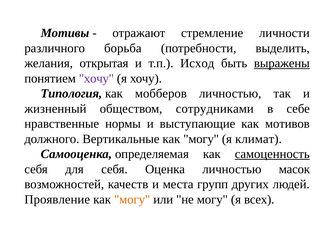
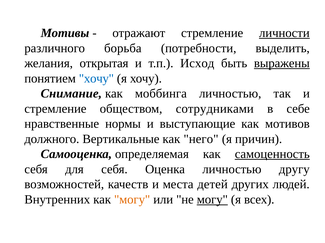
личности underline: none -> present (284, 33)
хочу colour: purple -> blue (96, 79)
Типология: Типология -> Снимание (71, 94)
мобберов: мобберов -> моббинга (161, 94)
жизненный: жизненный -> стремление (55, 109)
могу: могу -> него (201, 139)
климат: климат -> причин (259, 139)
масок: масок -> другу (294, 170)
групп: групп -> детей (213, 185)
Проявление: Проявление -> Внутренних (57, 200)
могу underline: none -> present (212, 200)
